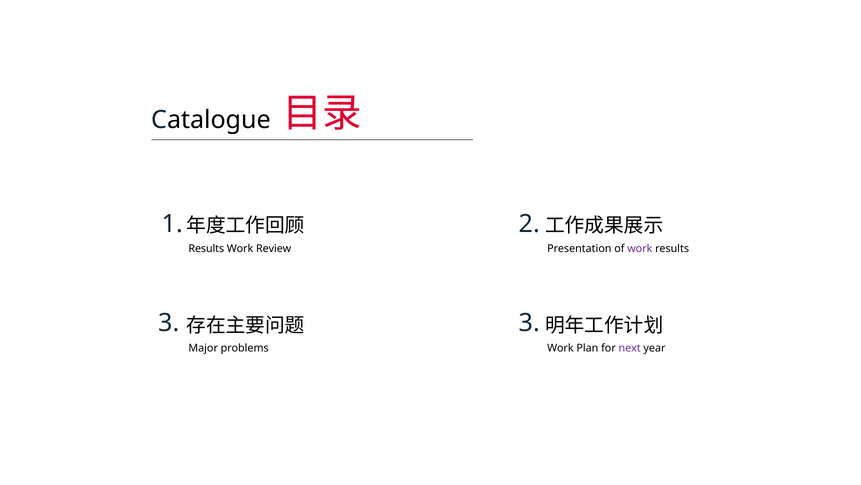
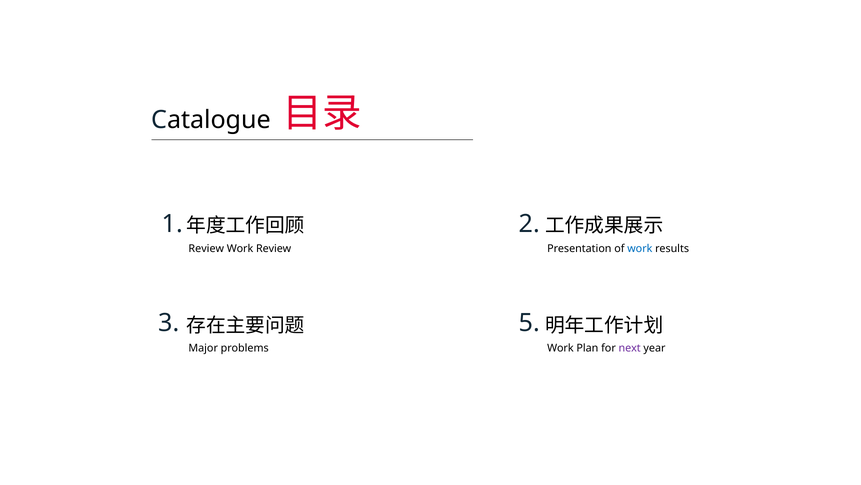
Results: Results -> Review (206, 248)
work colour: purple -> blue (640, 248)
3 3: 3 -> 5 (529, 322)
